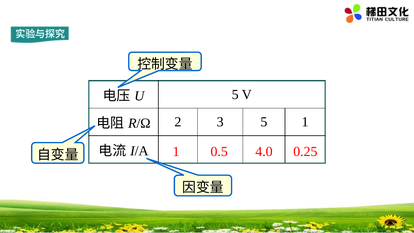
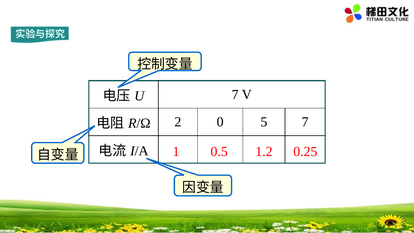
5: 5 -> 7 (235, 94)
3: 3 -> 0 (220, 122)
5 1: 1 -> 7 (305, 122)
4.0: 4.0 -> 1.2 (264, 152)
